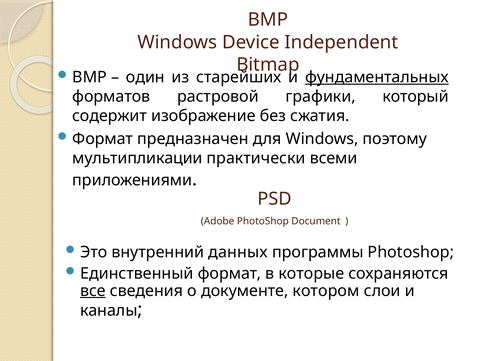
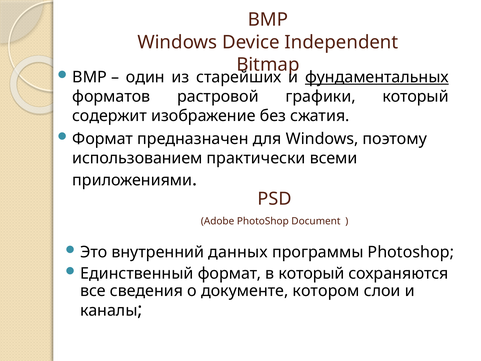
мультипликации: мультипликации -> использованием (137, 158)
в которые: которые -> который (311, 273)
все underline: present -> none (93, 291)
